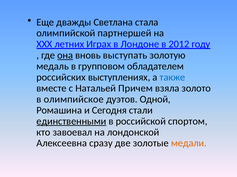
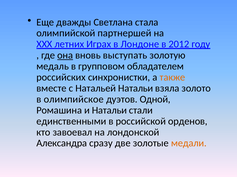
выступлениях: выступлениях -> синхронистки (119, 78)
также colour: blue -> orange (172, 78)
Натальей Причем: Причем -> Натальи (136, 89)
и Сегодня: Сегодня -> Натальи (109, 111)
единственными underline: present -> none (71, 122)
спортом: спортом -> орденов (188, 122)
Алексеевна: Алексеевна -> Александра (62, 144)
